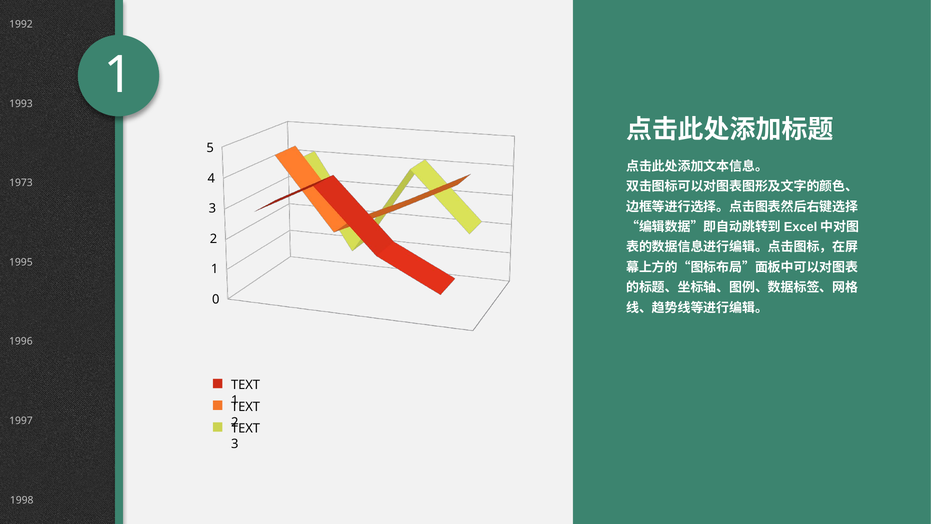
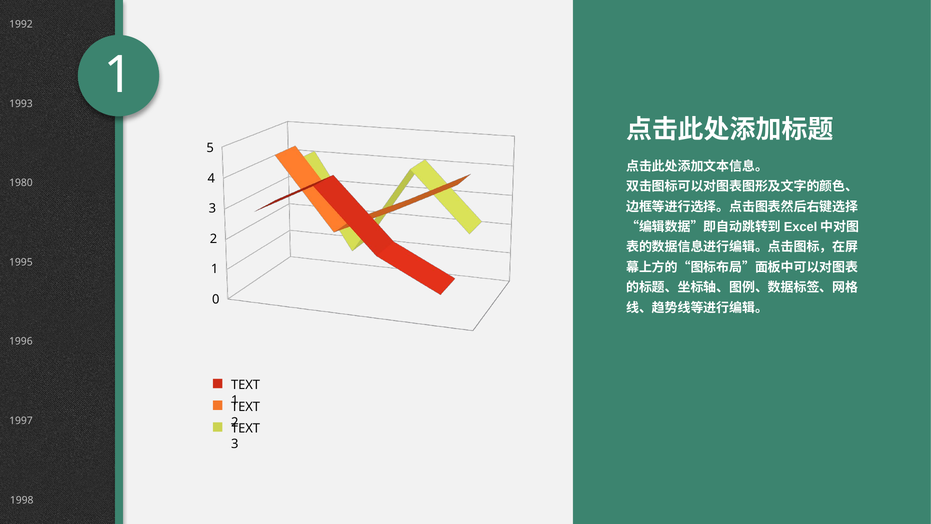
1973: 1973 -> 1980 (21, 183)
